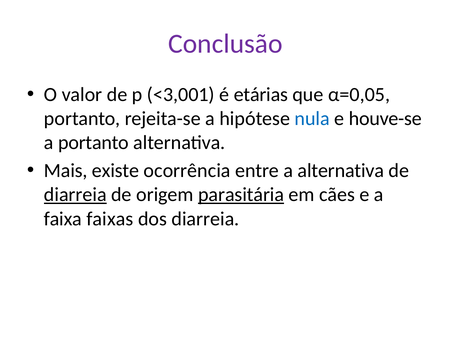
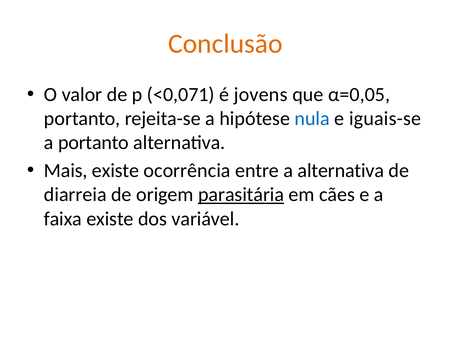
Conclusão colour: purple -> orange (225, 44)
<3,001: <3,001 -> <0,071 (181, 95)
etárias: etárias -> jovens (261, 95)
houve-se: houve-se -> iguais-se (385, 119)
diarreia underline: present -> none (75, 195)
faixa faixas: faixas -> existe (110, 219)
dos diarreia: diarreia -> variável (205, 219)
